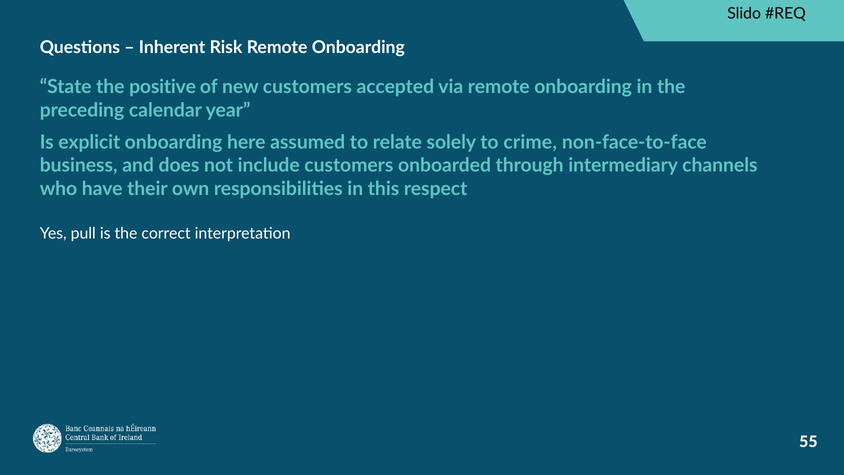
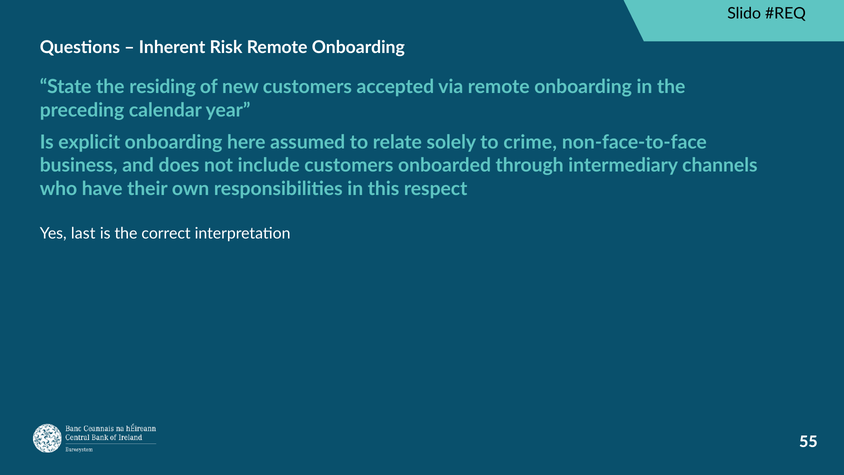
positive: positive -> residing (163, 87)
pull: pull -> last (83, 234)
